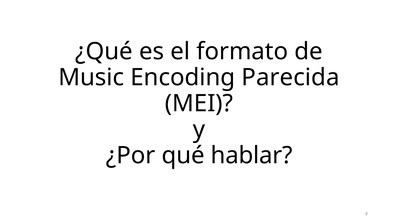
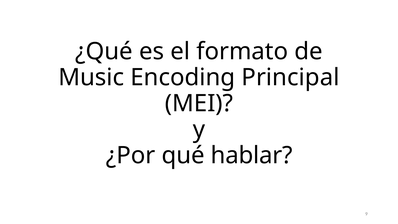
Parecida: Parecida -> Principal (290, 77)
